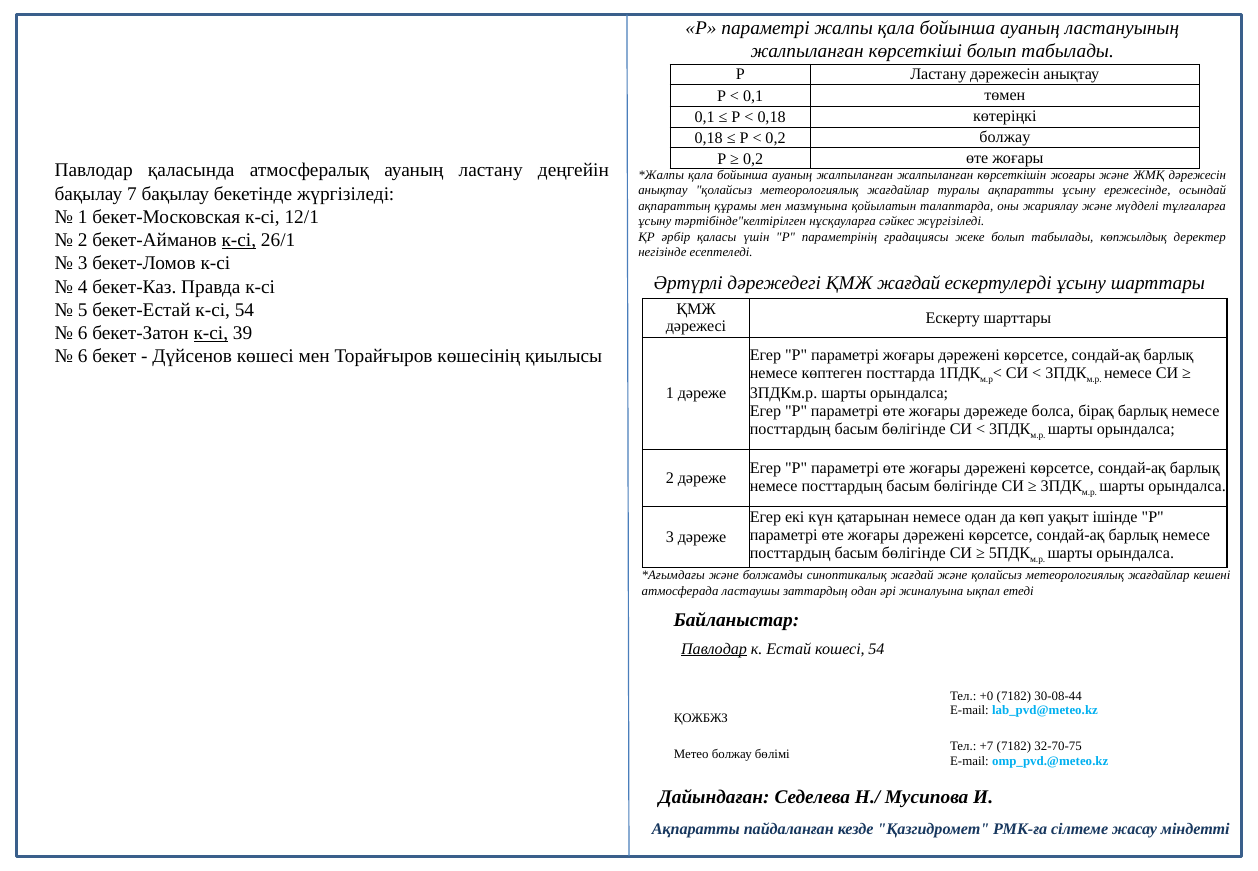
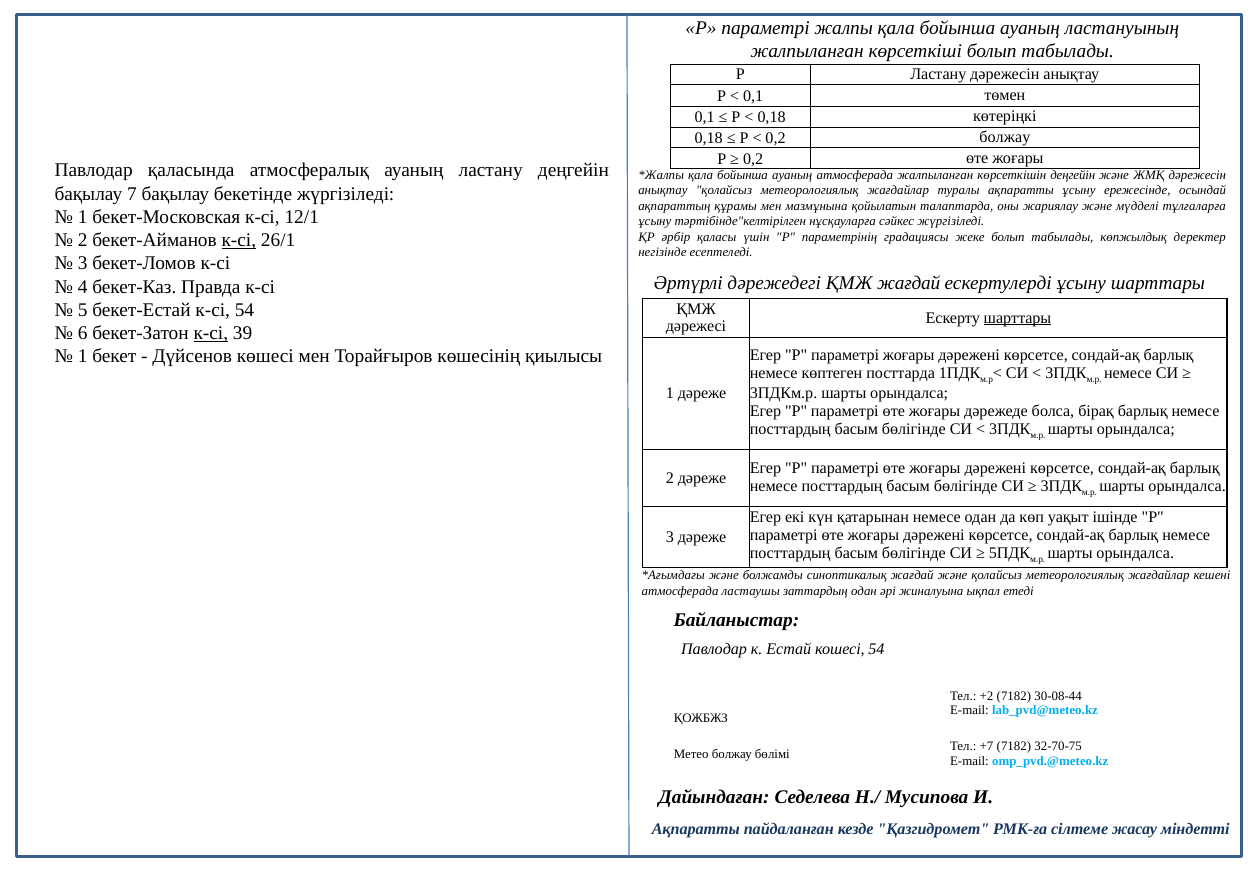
ауаның жалпыланған: жалпыланған -> атмосферада (855, 175)
көрсеткішін жоғары: жоғары -> деңгейін (1073, 175)
шарттары underline: none -> present (1017, 318)
6: 6 -> 1 (83, 356)
Павлодар underline: present -> none (714, 649)
+0: +0 -> +2 (987, 696)
